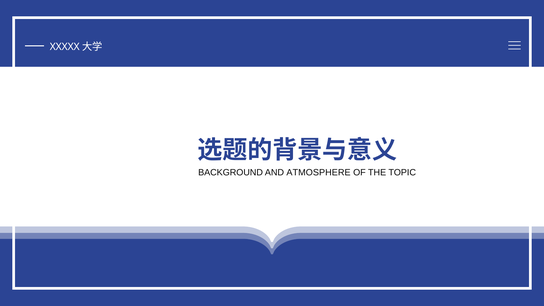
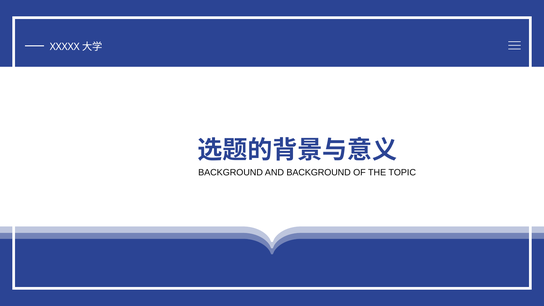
AND ATMOSPHERE: ATMOSPHERE -> BACKGROUND (319, 173)
